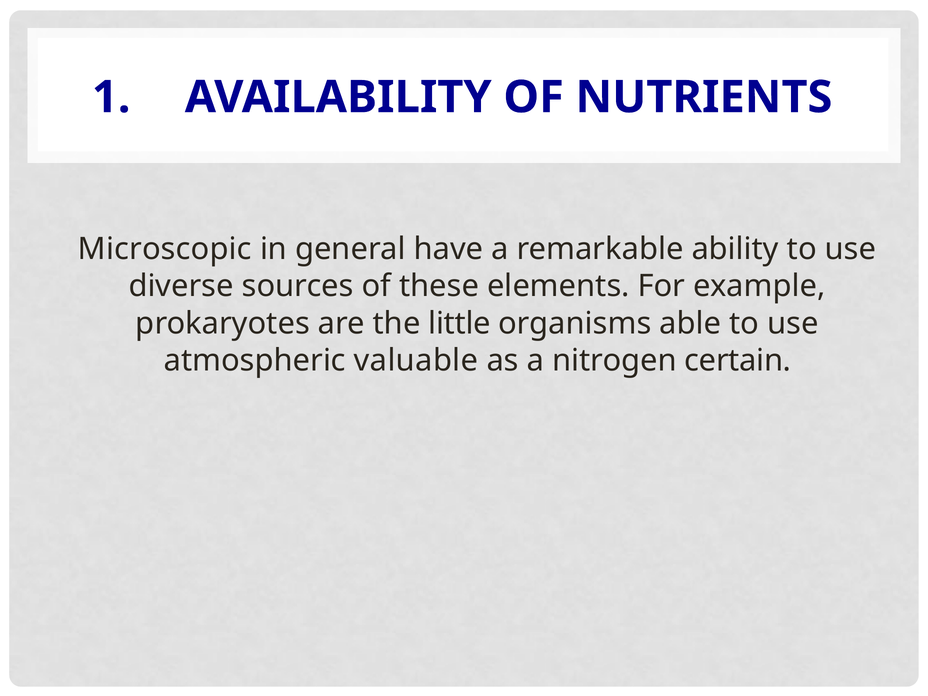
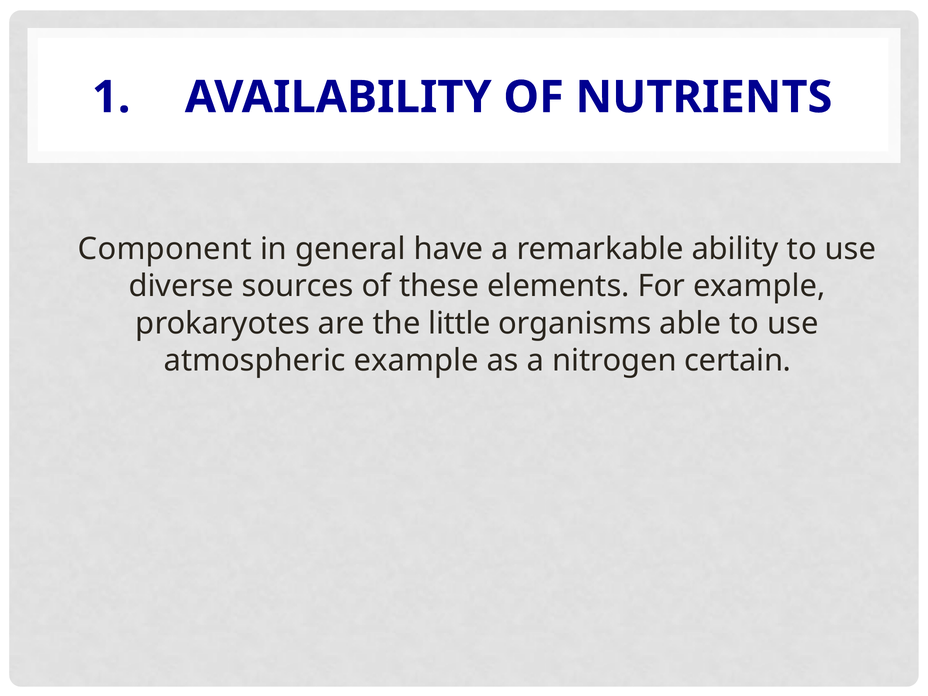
Microscopic: Microscopic -> Component (165, 249)
atmospheric valuable: valuable -> example (416, 361)
